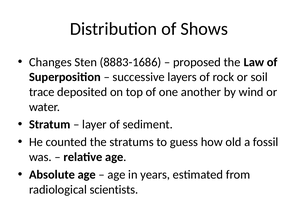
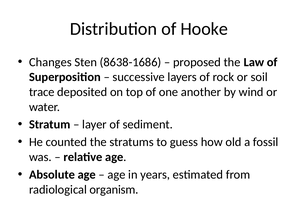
Shows: Shows -> Hooke (204, 29)
8883-1686: 8883-1686 -> 8638-1686 (131, 62)
scientists: scientists -> organism (114, 189)
